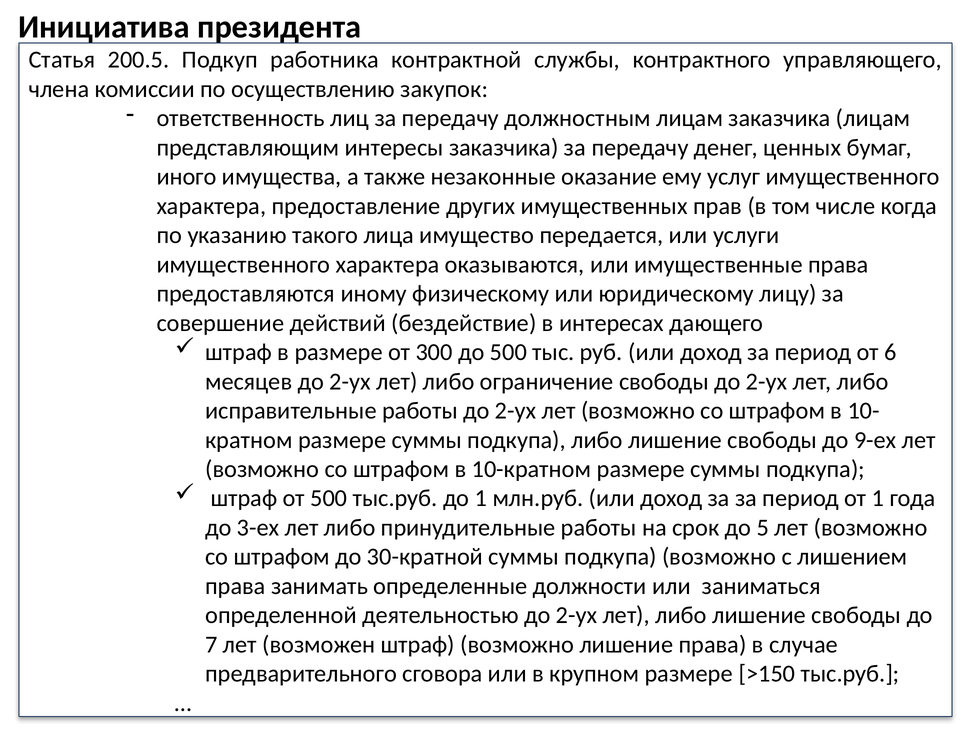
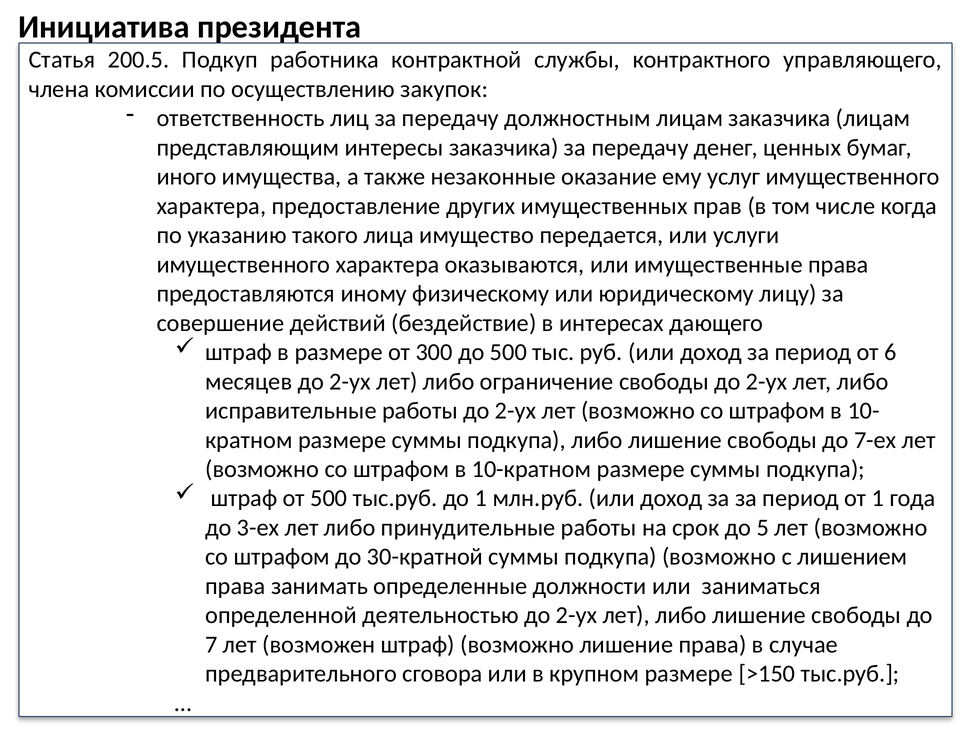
9-ех: 9-ех -> 7-ех (875, 440)
